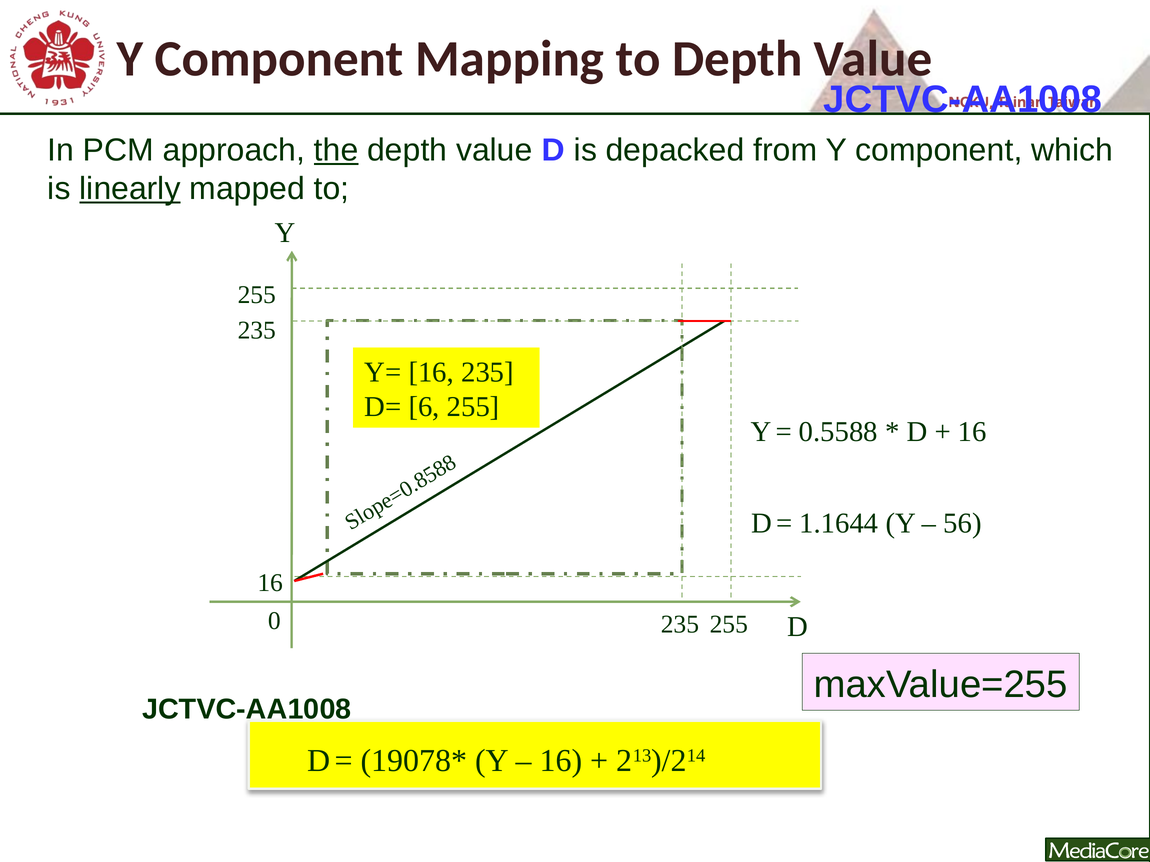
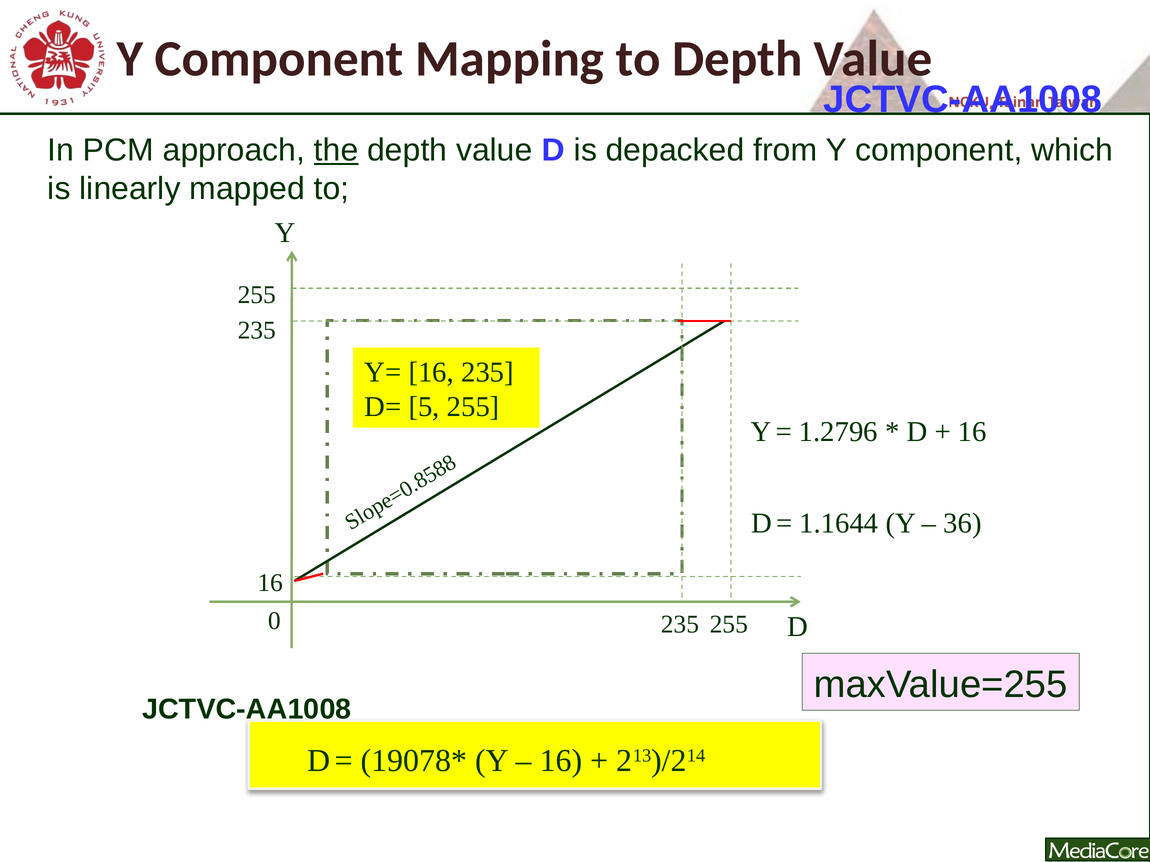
linearly underline: present -> none (130, 189)
D= 6: 6 -> 5 (424, 407)
0.5588: 0.5588 -> 1.2796 (838, 432)
56: 56 -> 36 (963, 523)
